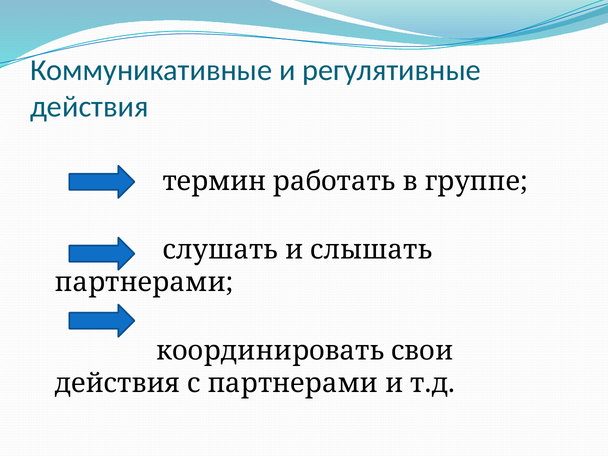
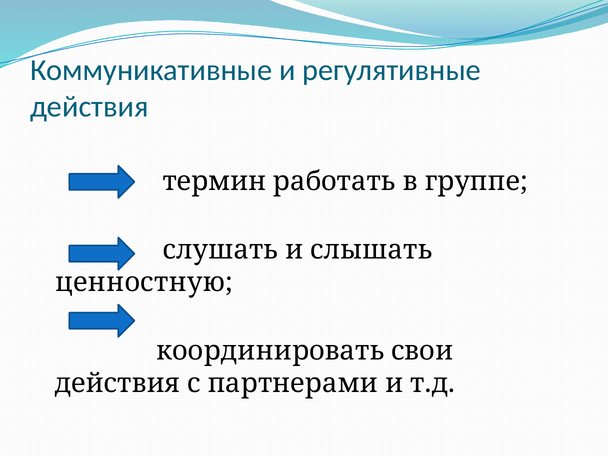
партнерами: партнерами -> ценностную (144, 283)
